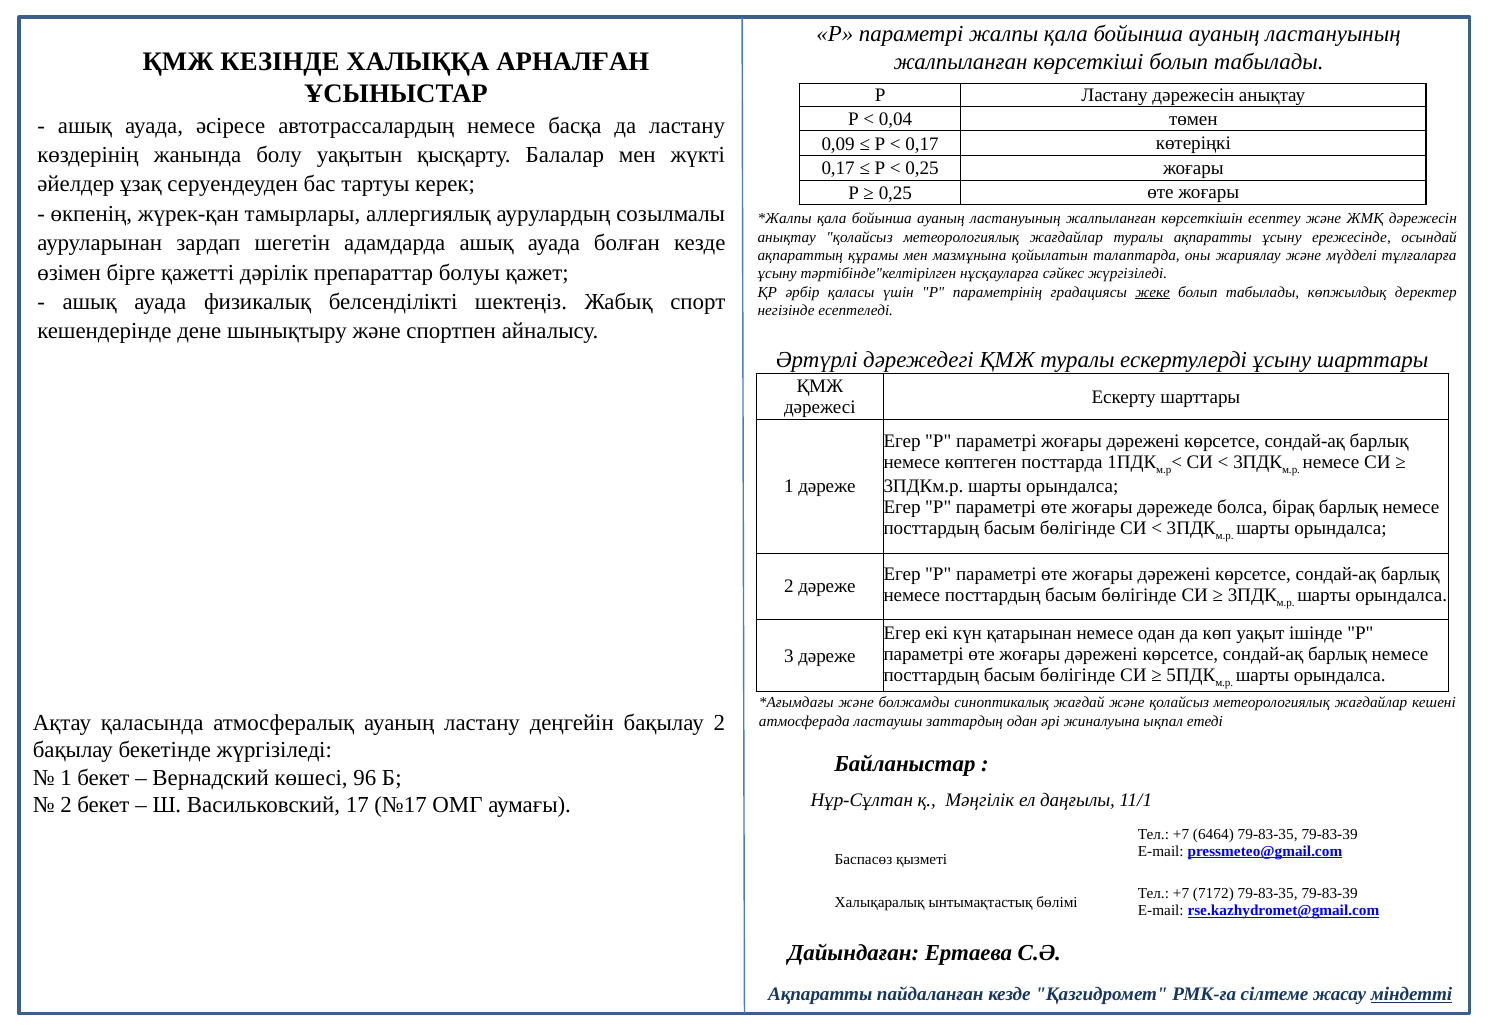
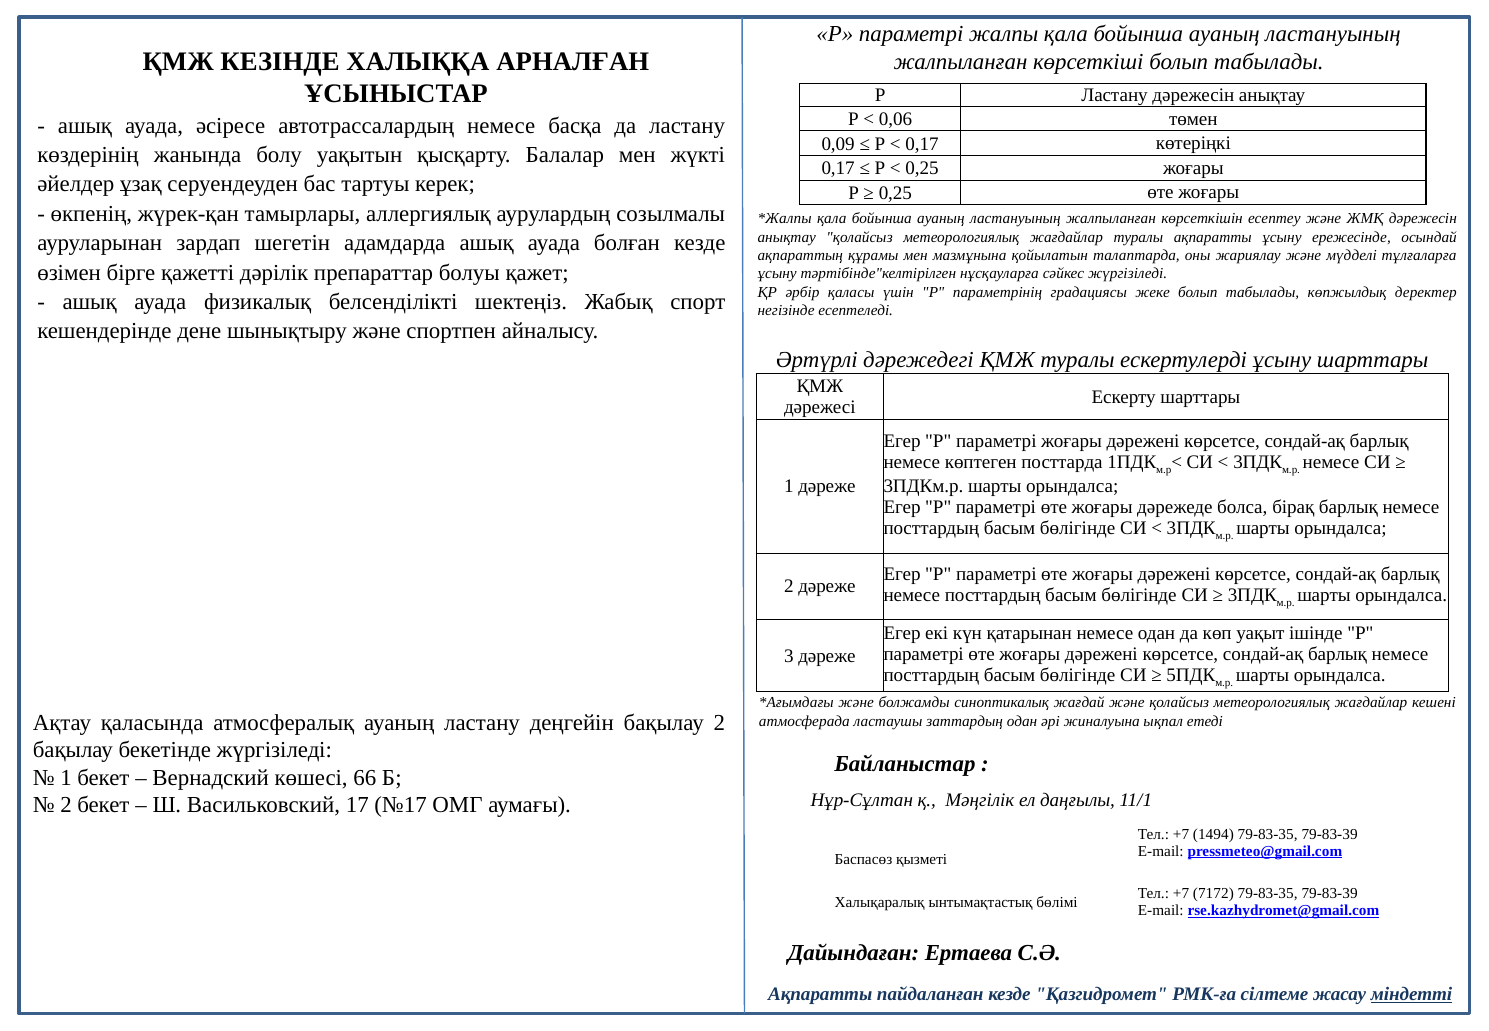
0,04: 0,04 -> 0,06 (896, 119)
жеке underline: present -> none (1153, 292)
96: 96 -> 66 (365, 777)
6464: 6464 -> 1494 (1213, 834)
